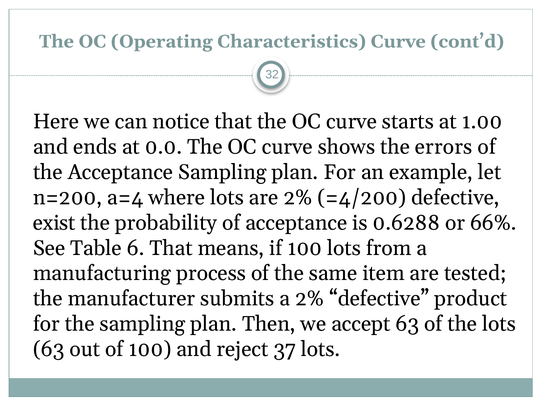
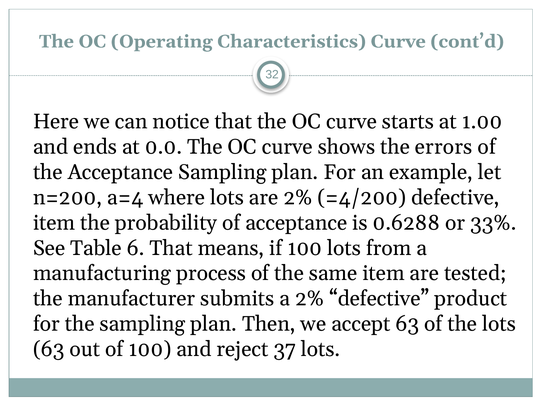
exist: exist -> item (54, 223)
66%: 66% -> 33% (493, 223)
